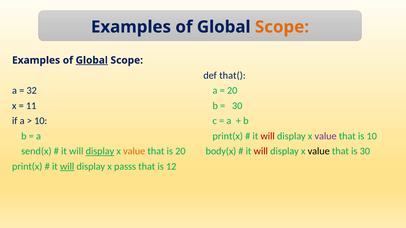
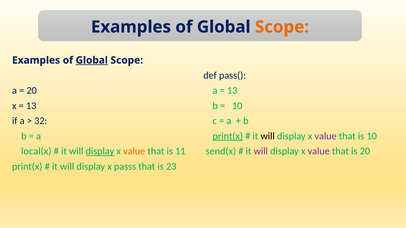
that(: that( -> pass( (233, 76)
32: 32 -> 20 (32, 91)
20: 20 -> 13 (232, 91)
11: 11 -> 13 (31, 106)
30: 30 -> 10 (237, 106)
10: 10 -> 32 (41, 121)
print(x underline: none -> present (228, 136)
will colour: red -> black (268, 136)
send(x: send(x -> local(x (36, 151)
is 20: 20 -> 11 (180, 151)
body(x: body(x -> send(x (221, 151)
will colour: red -> purple (261, 151)
value colour: black -> purple (319, 151)
is 30: 30 -> 20 (365, 151)
will underline: present -> none (67, 167)
12: 12 -> 23 (171, 167)
